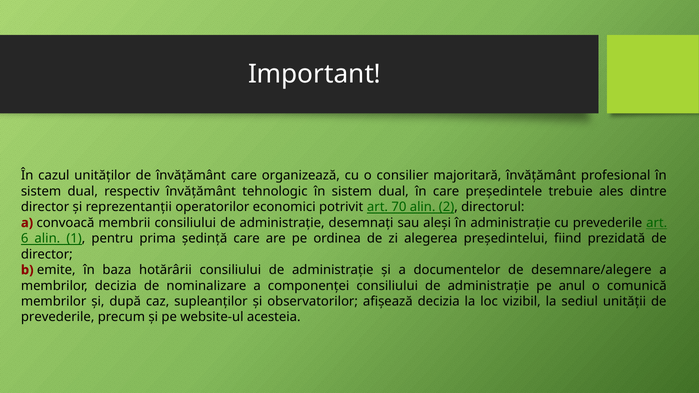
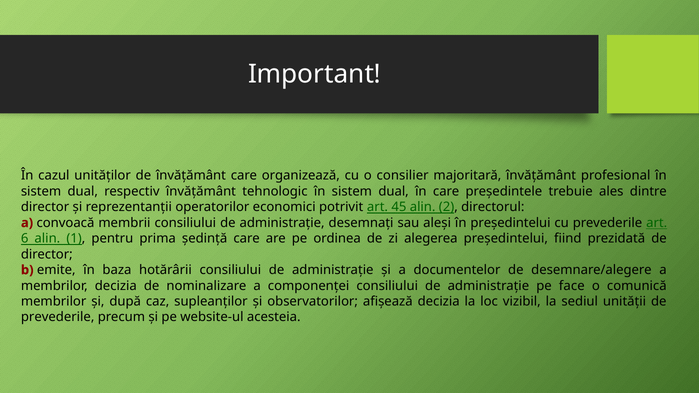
70: 70 -> 45 (399, 207)
în administrație: administrație -> președintelui (511, 223)
anul: anul -> face (572, 286)
